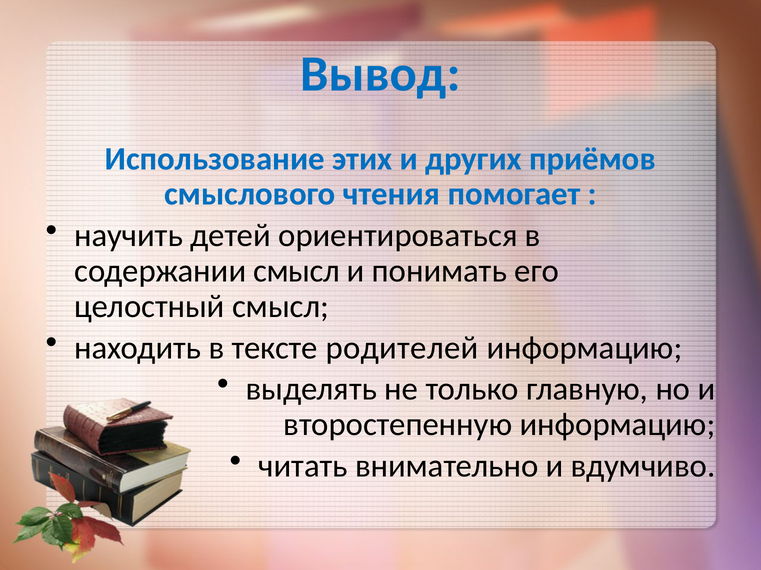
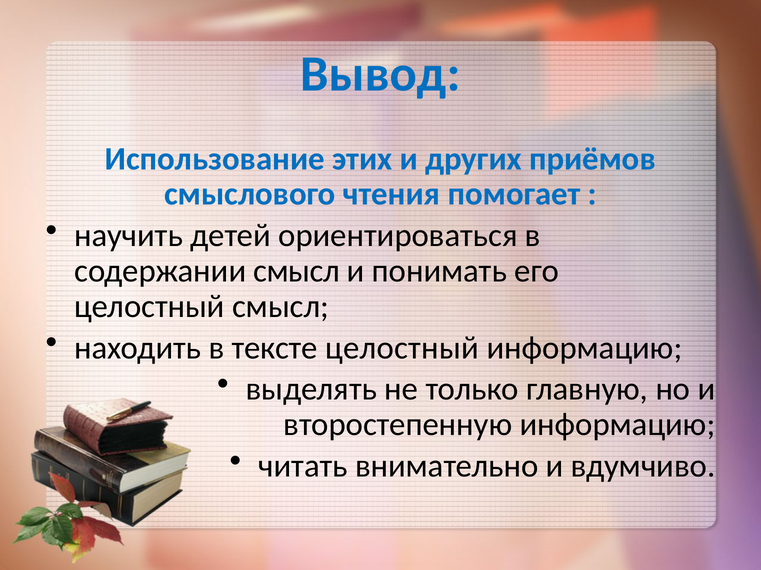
тексте родителей: родителей -> целостный (402, 348)
